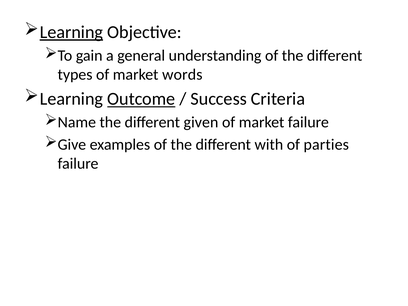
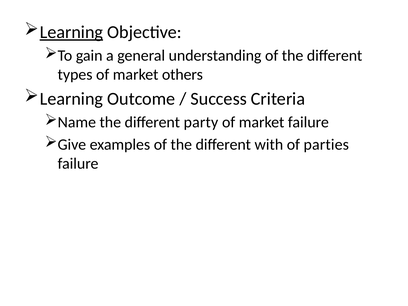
words: words -> others (182, 75)
Outcome underline: present -> none (141, 99)
given: given -> party (201, 122)
